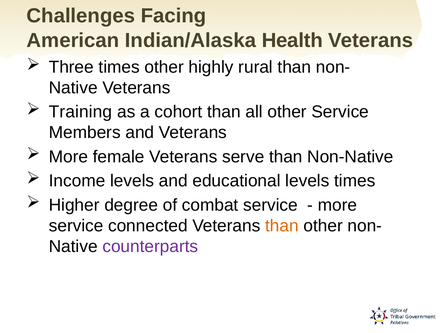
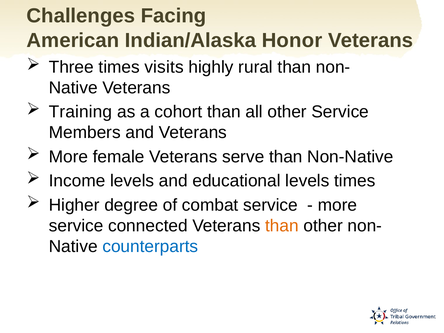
Health: Health -> Honor (292, 40)
times other: other -> visits (164, 67)
counterparts colour: purple -> blue (150, 246)
